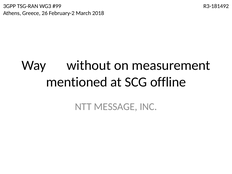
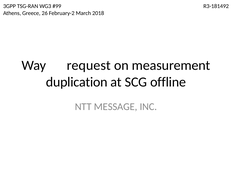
without: without -> request (89, 65)
mentioned: mentioned -> duplication (77, 82)
